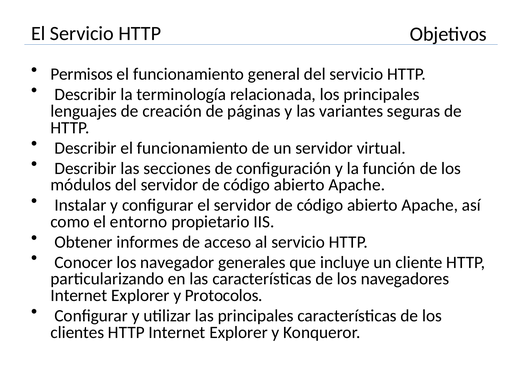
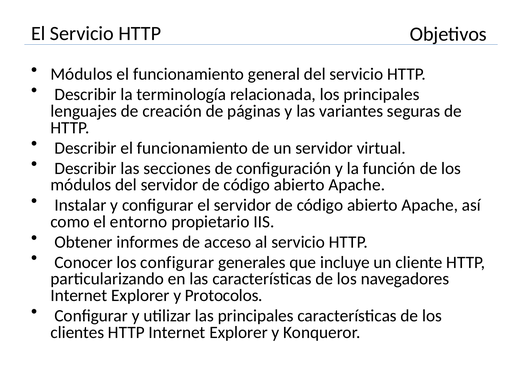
Permisos: Permisos -> Módulos (82, 74)
los navegador: navegador -> configurar (177, 262)
